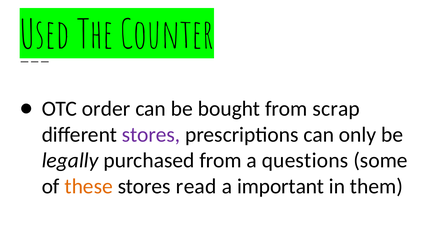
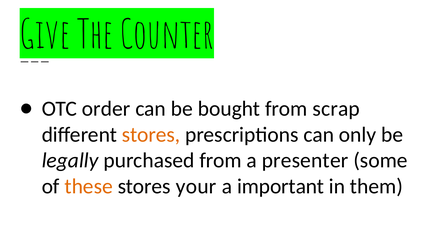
Used: Used -> Give (45, 35)
stores colour: purple -> orange (151, 135)
questions: questions -> presenter (305, 161)
read: read -> your (196, 187)
